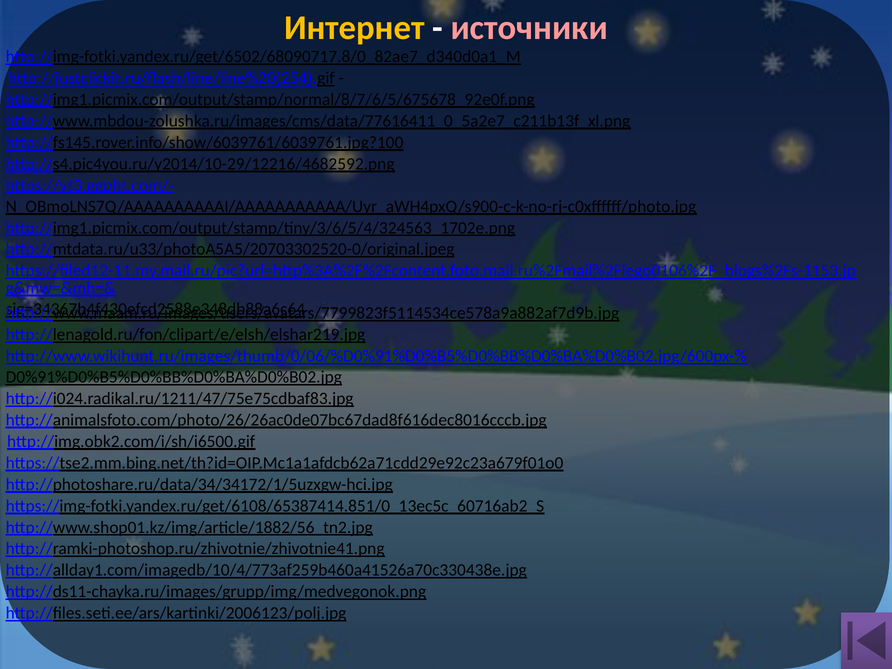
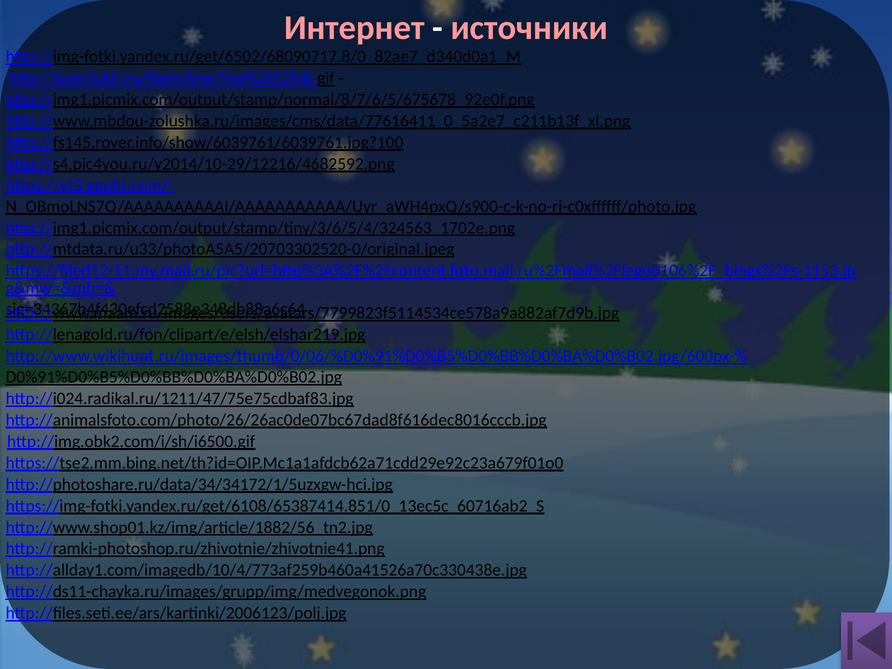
Интернет colour: yellow -> pink (354, 28)
